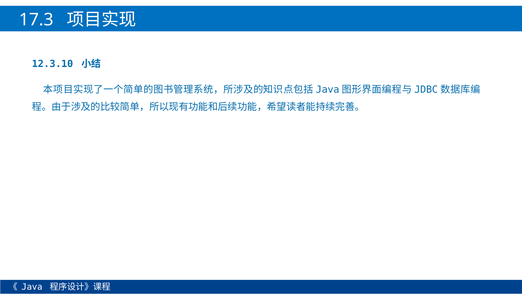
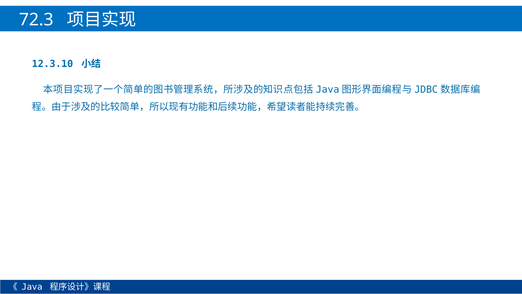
17.3: 17.3 -> 72.3 (36, 20)
